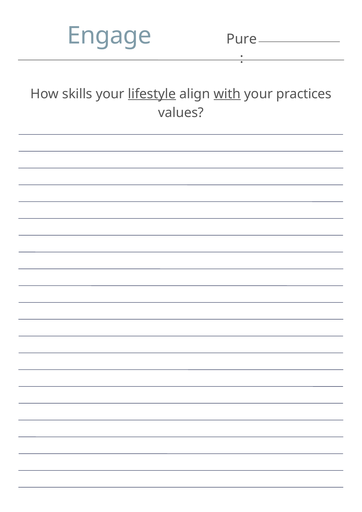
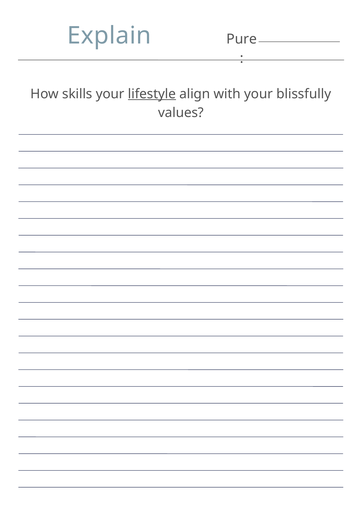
Engage: Engage -> Explain (109, 36)
with underline: present -> none (227, 94)
practices: practices -> blissfully (304, 94)
